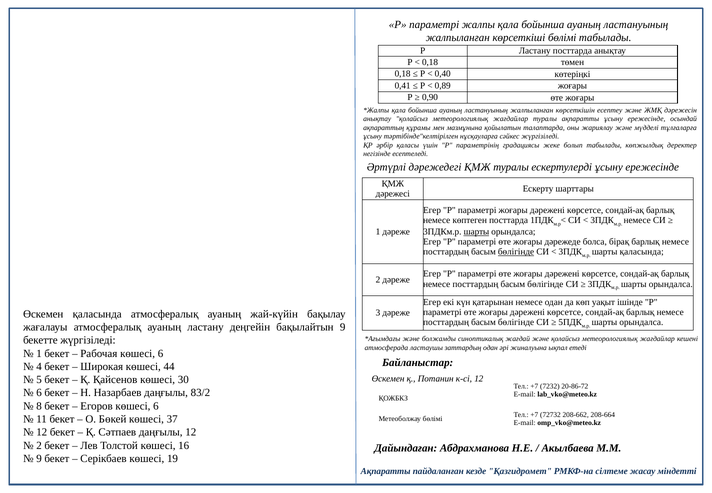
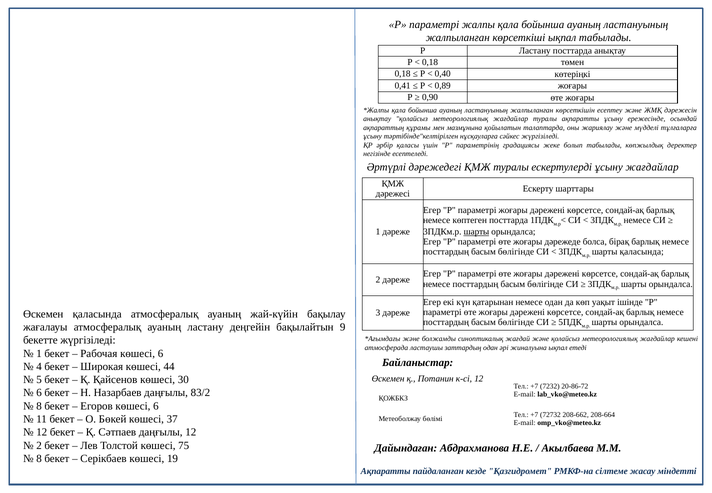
көрсеткіші бөлімі: бөлімі -> ықпал (562, 38)
ескертулерді ұсыну ережесінде: ережесінде -> жағдайлар (652, 167)
бөлігінде underline: present -> none (516, 252)
16: 16 -> 75 (184, 445)
9: 9 -> 8 (39, 459)
